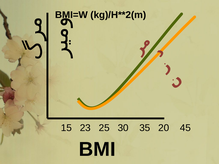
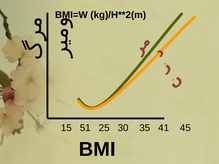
23: 23 -> 51 (85, 128)
20: 20 -> 41 (164, 128)
